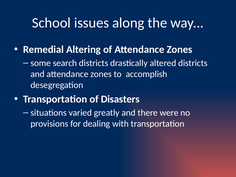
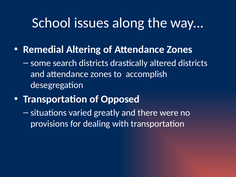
Disasters: Disasters -> Opposed (120, 99)
